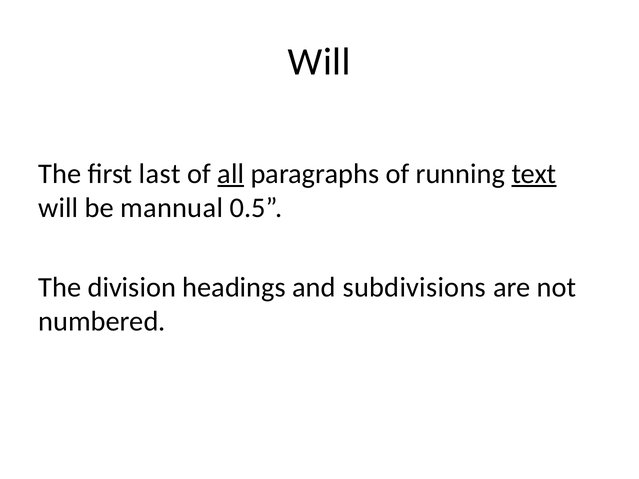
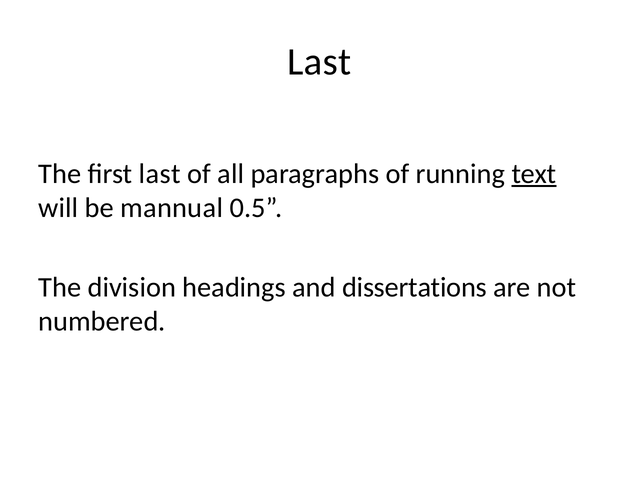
Will: Will -> Last (319, 62)
all underline: present -> none (231, 174)
subdivisions: subdivisions -> dissertations (415, 287)
